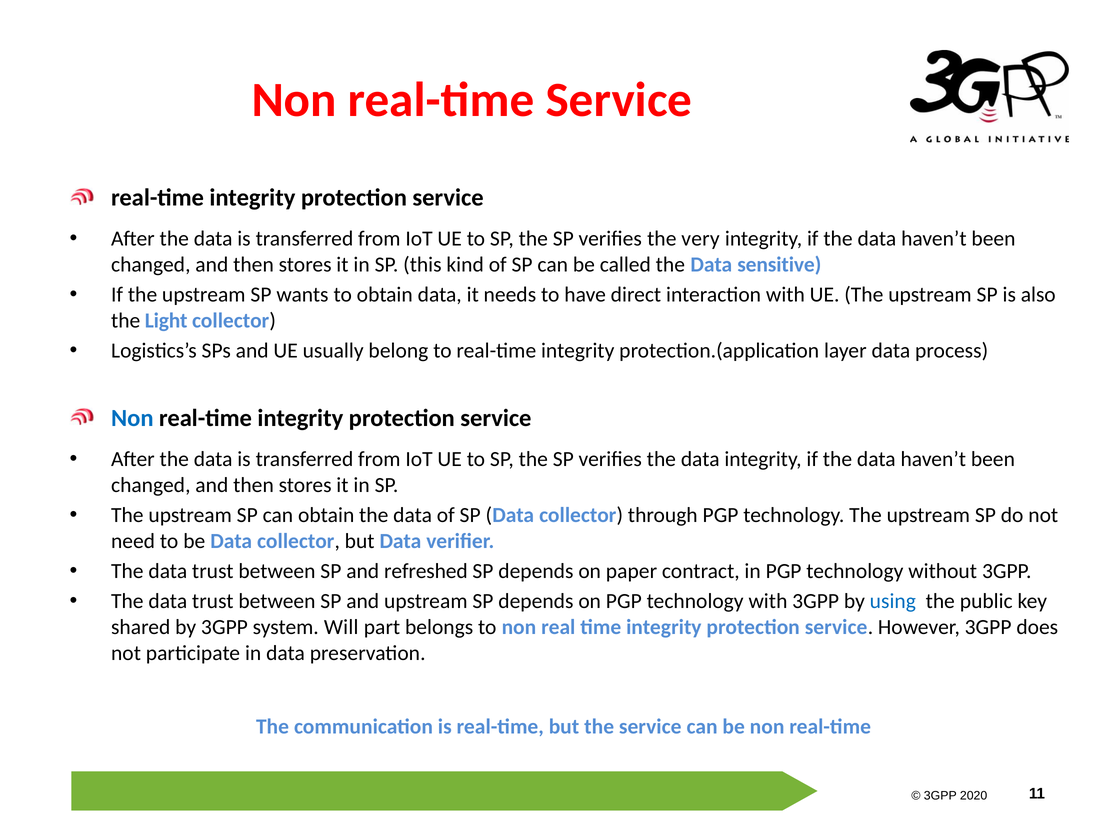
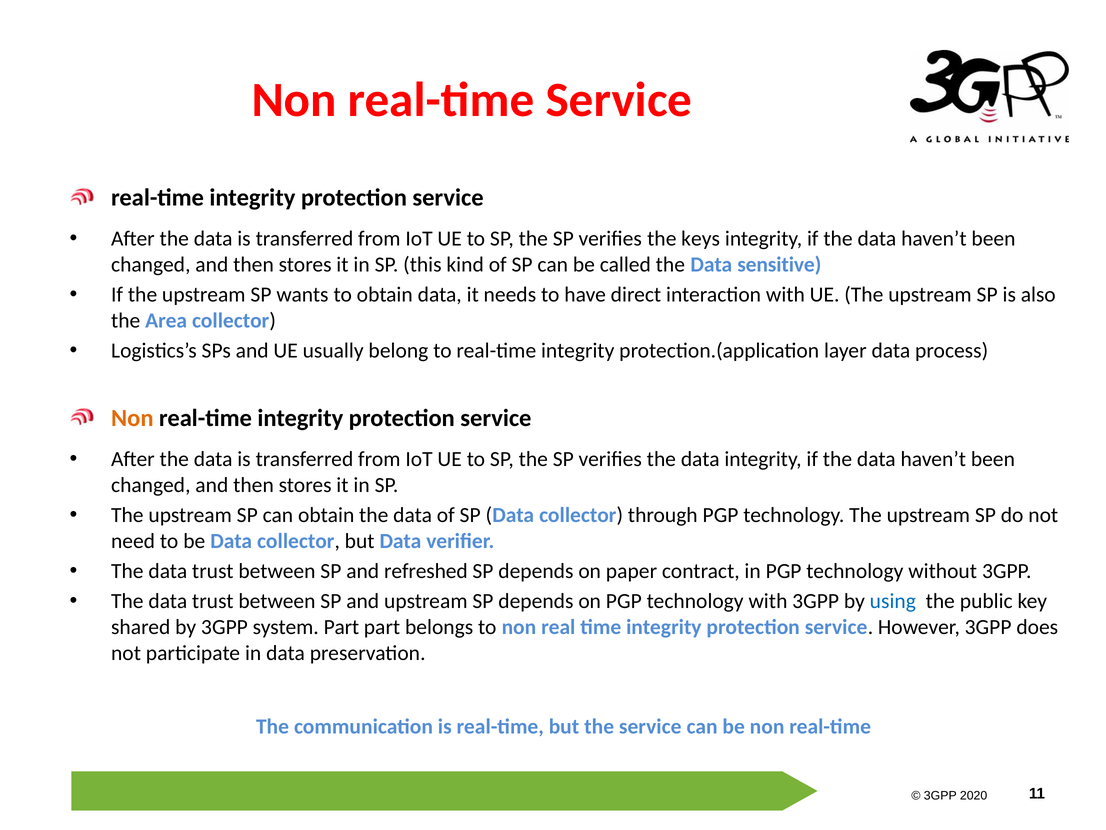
very: very -> keys (701, 239)
Light: Light -> Area (166, 321)
Non colour: blue -> orange (132, 418)
system Will: Will -> Part (341, 627)
